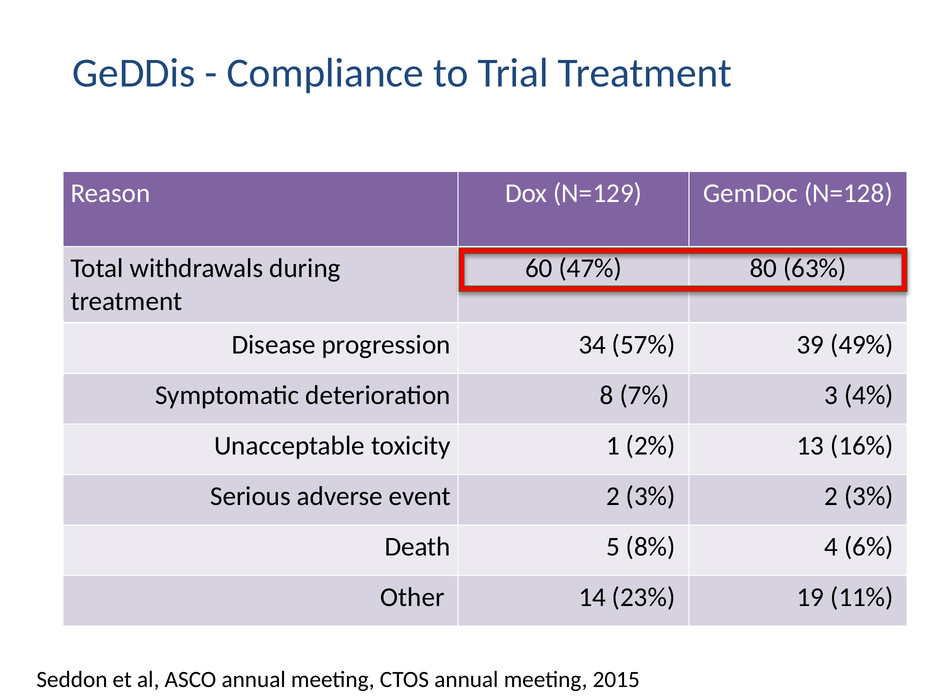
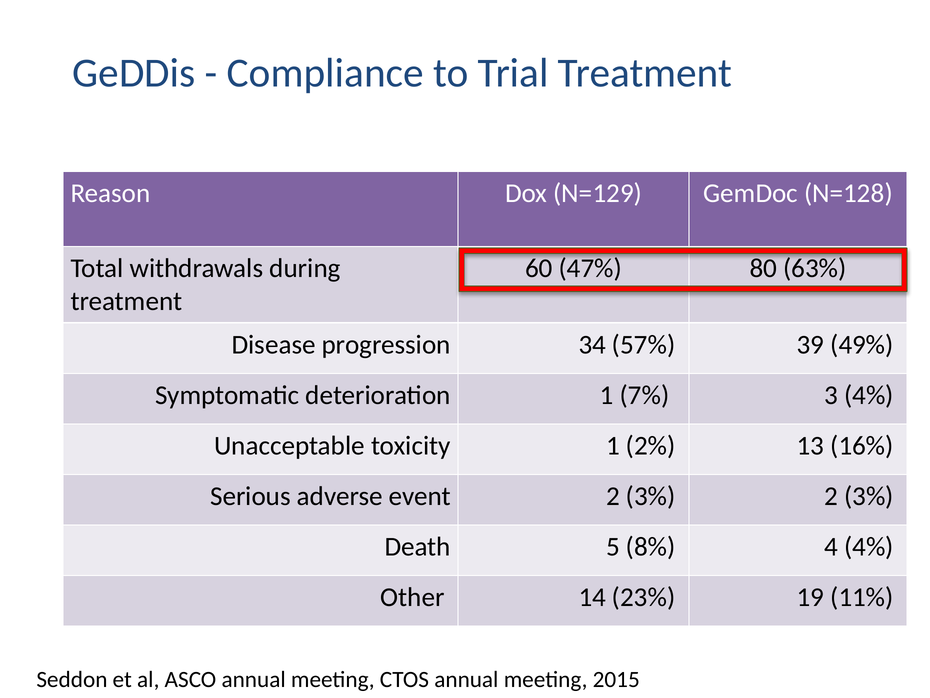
deterioration 8: 8 -> 1 (607, 395)
4 6%: 6% -> 4% (869, 547)
